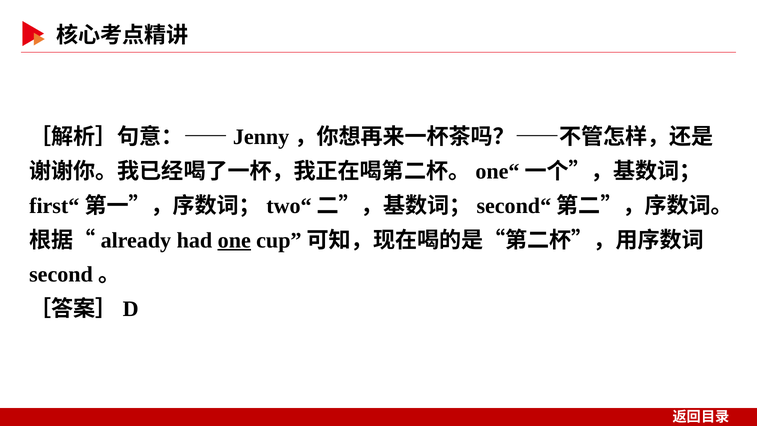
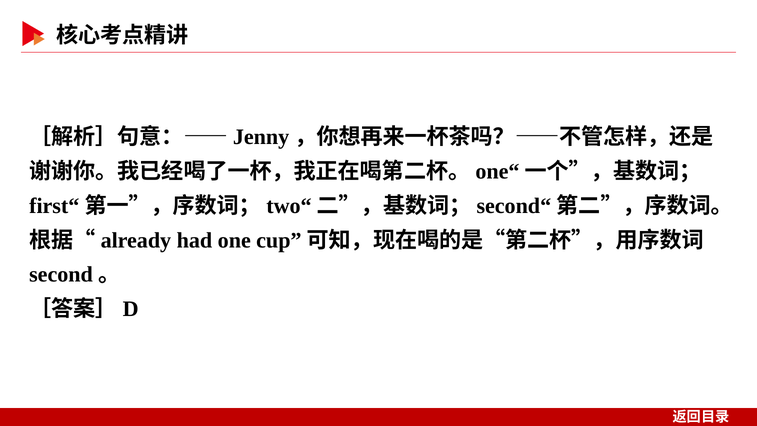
one underline: present -> none (234, 240)
